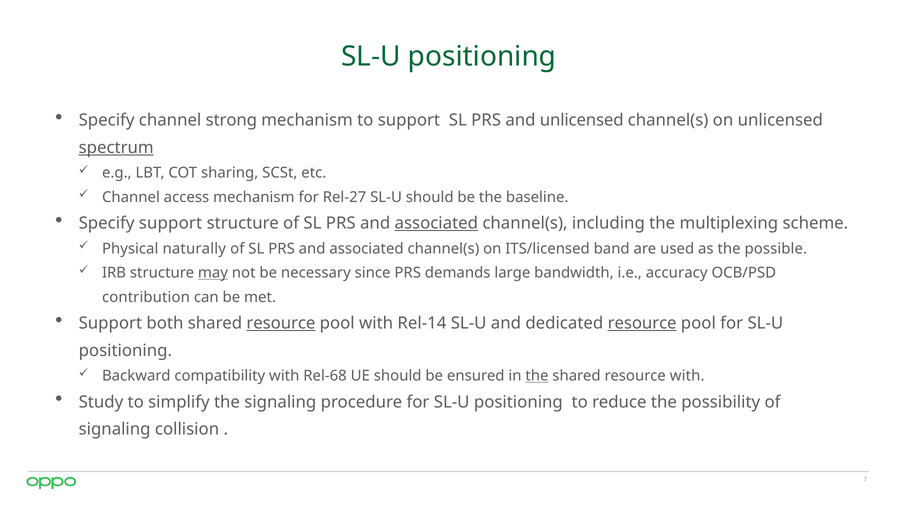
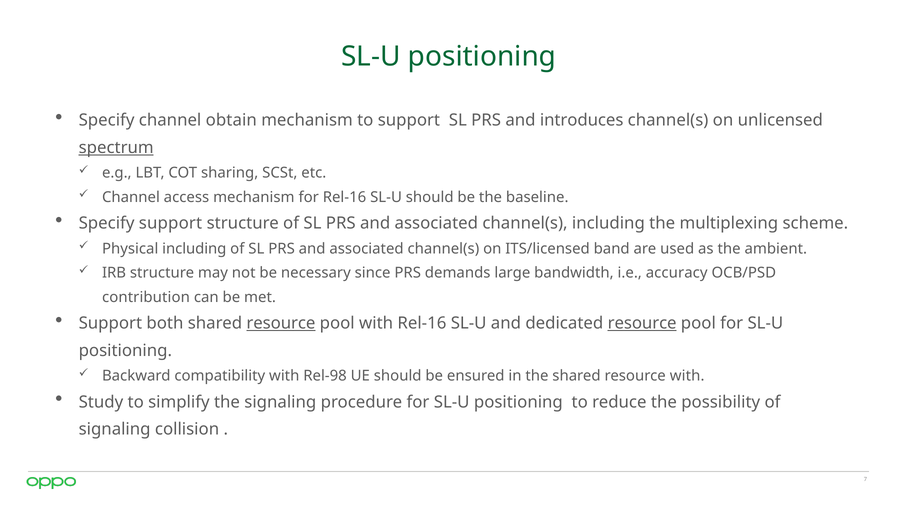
strong: strong -> obtain (231, 120)
and unlicensed: unlicensed -> introduces (582, 120)
for Rel-27: Rel-27 -> Rel-16 (345, 197)
associated underline: present -> none (436, 223)
Physical naturally: naturally -> including (194, 248)
possible: possible -> ambient (776, 248)
may underline: present -> none (213, 273)
with Rel-14: Rel-14 -> Rel-16 (422, 323)
Rel-68: Rel-68 -> Rel-98 (325, 376)
the underline: present -> none (537, 376)
